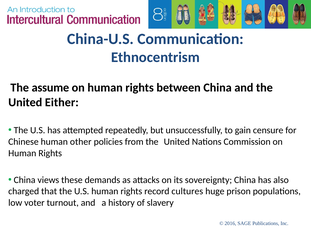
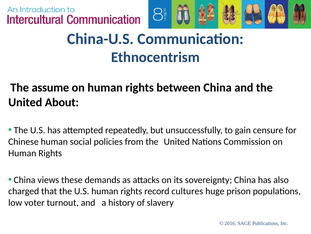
Either: Either -> About (62, 102)
other: other -> social (81, 141)
